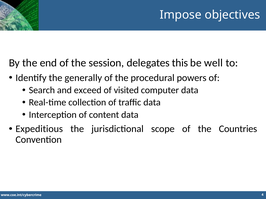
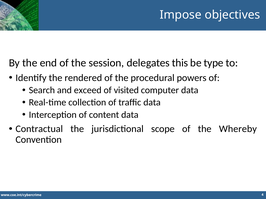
well: well -> type (214, 63)
generally: generally -> rendered (83, 78)
Expeditious: Expeditious -> Contractual (39, 129)
Countries: Countries -> Whereby (238, 129)
